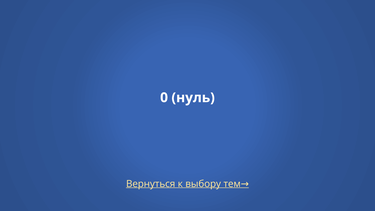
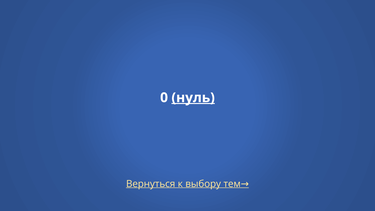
нуль underline: none -> present (193, 98)
